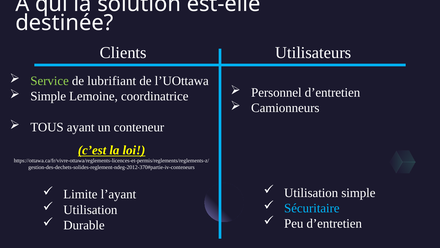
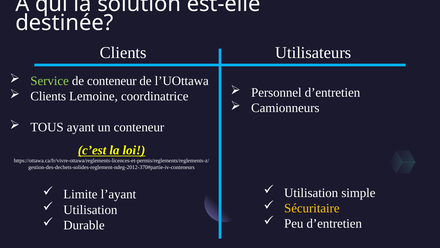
de lubrifiant: lubrifiant -> conteneur (112, 81)
Simple: Simple -> Clients (48, 96)
Sécuritaire colour: light blue -> yellow (312, 208)
